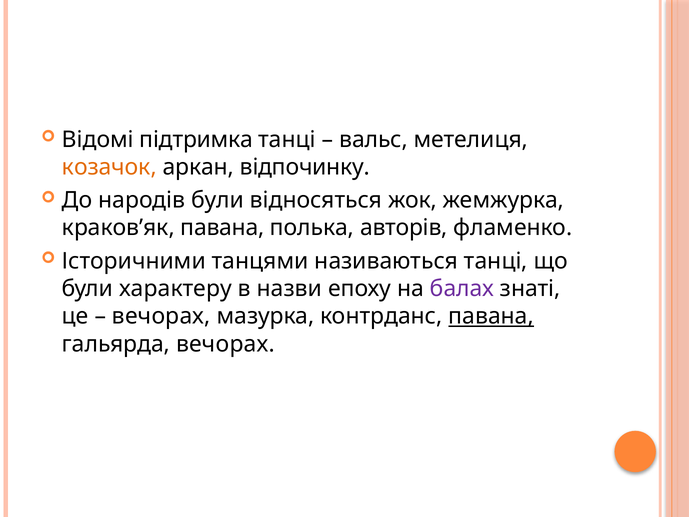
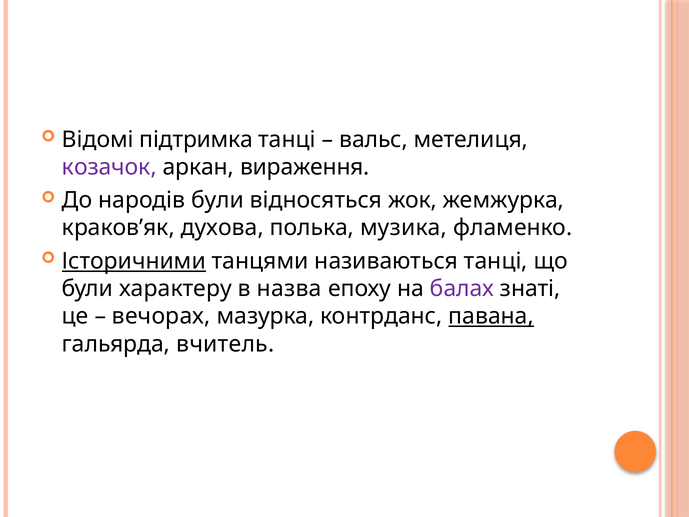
козачок colour: orange -> purple (109, 167)
відпочинку: відпочинку -> вираження (305, 167)
краков’як павана: павана -> духова (222, 228)
авторів: авторів -> музика (404, 228)
Історичними underline: none -> present (134, 261)
назви: назви -> назва (289, 289)
гальярда вечорах: вечорах -> вчитель (225, 344)
